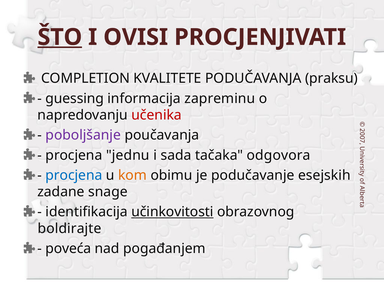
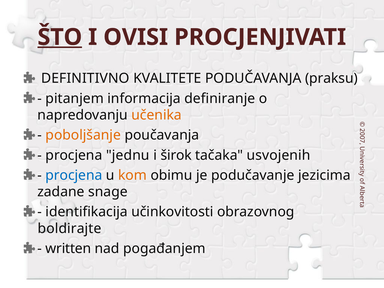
COMPLETION: COMPLETION -> DEFINITIVNO (85, 78)
guessing: guessing -> pitanjem (75, 98)
zapreminu: zapreminu -> definiranje (220, 98)
učenika colour: red -> orange (157, 115)
poboljšanje colour: purple -> orange (83, 135)
sada: sada -> širok (176, 155)
odgovora: odgovora -> usvojenih (279, 155)
esejskih: esejskih -> jezicima (324, 175)
učinkovitosti underline: present -> none (172, 212)
poveća: poveća -> written (68, 249)
